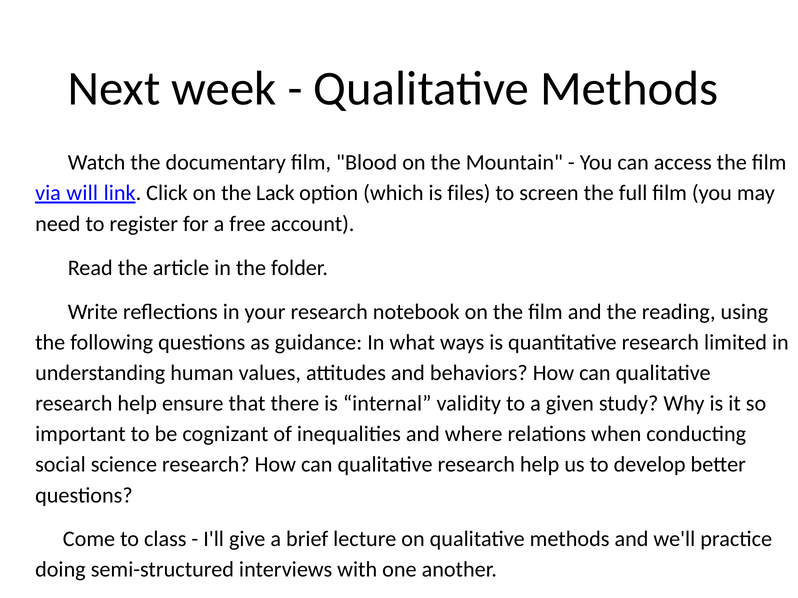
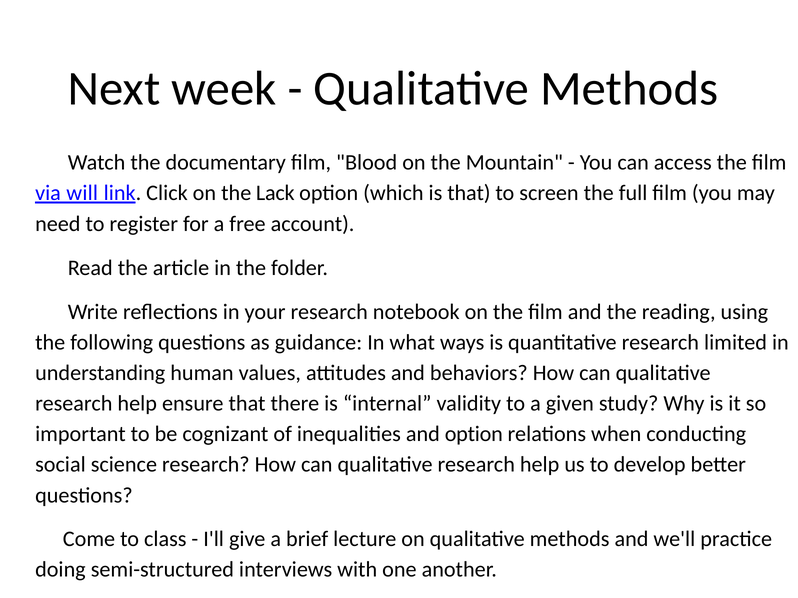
is files: files -> that (469, 193)
and where: where -> option (474, 434)
